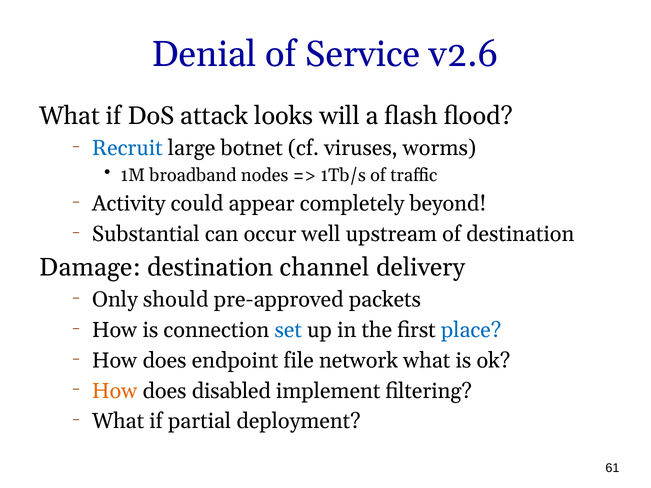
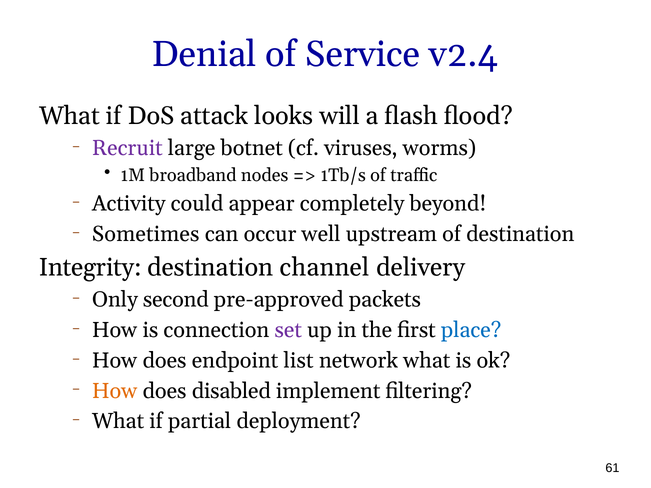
v2.6: v2.6 -> v2.4 (464, 54)
Recruit colour: blue -> purple (127, 148)
Substantial: Substantial -> Sometimes (146, 234)
Damage: Damage -> Integrity (90, 268)
should: should -> second (176, 300)
set colour: blue -> purple (288, 330)
file: file -> list (299, 361)
